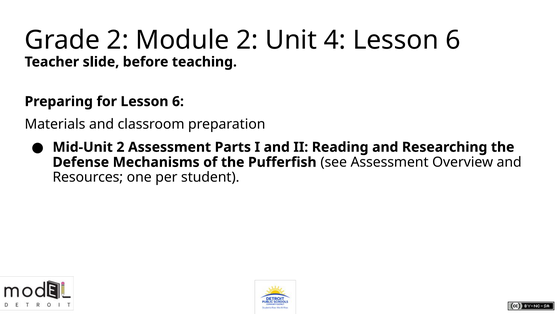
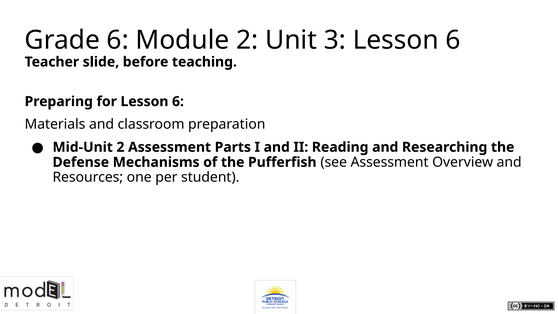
Grade 2: 2 -> 6 (118, 40)
4: 4 -> 3 (335, 40)
